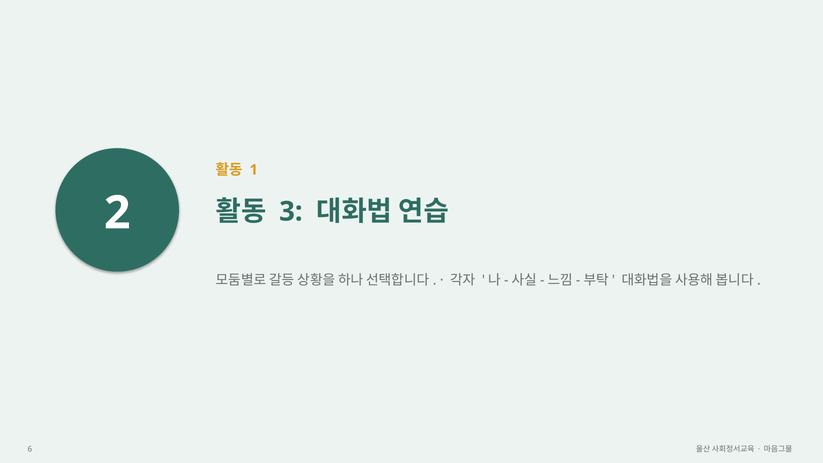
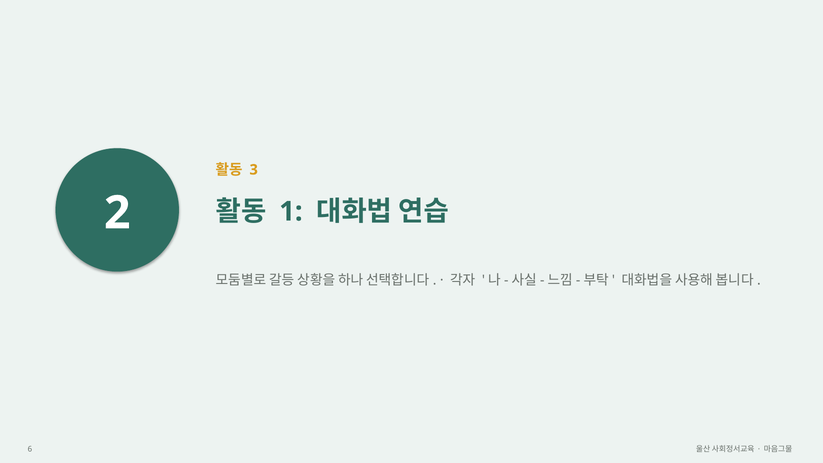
1: 1 -> 3 (254, 170)
3: 3 -> 1 (291, 212)
